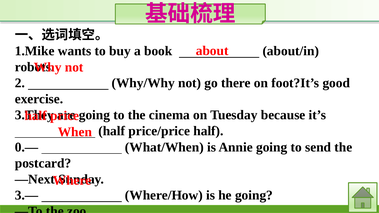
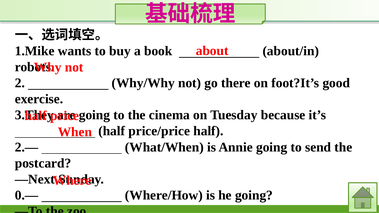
0.—: 0.— -> 2.— (27, 147)
3.—: 3.— -> 0.— (27, 195)
